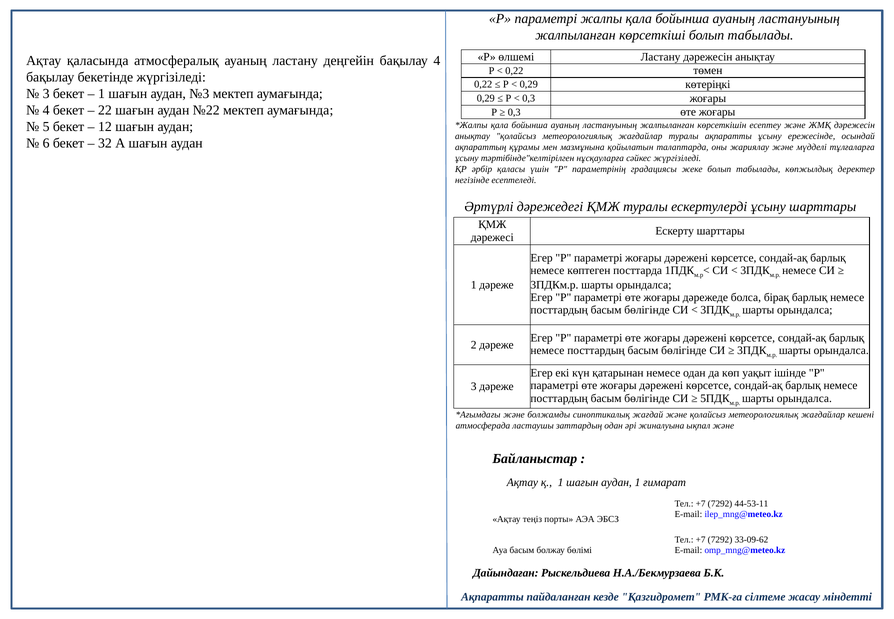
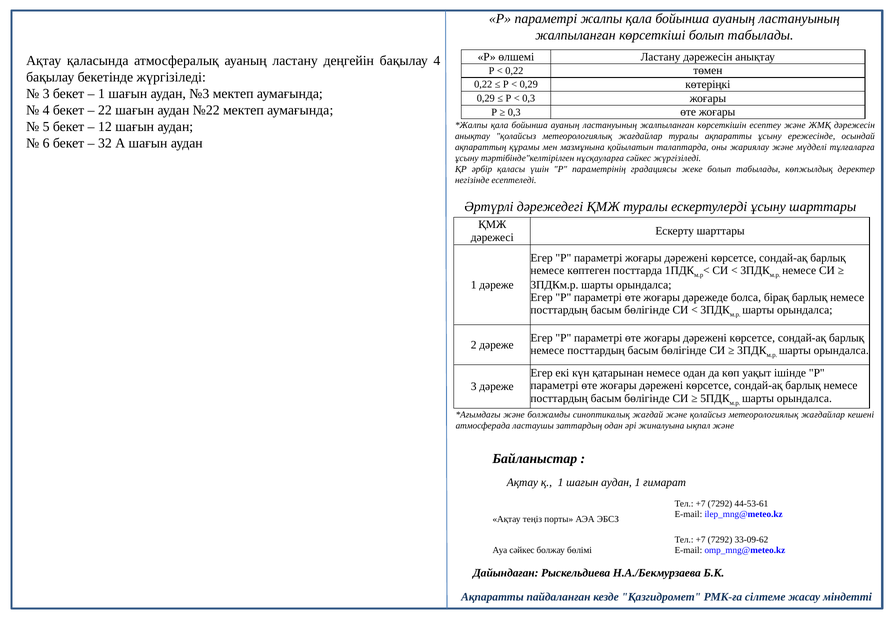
44-53-11: 44-53-11 -> 44-53-61 (751, 504)
Ауа басым: басым -> сәйкес (522, 550)
